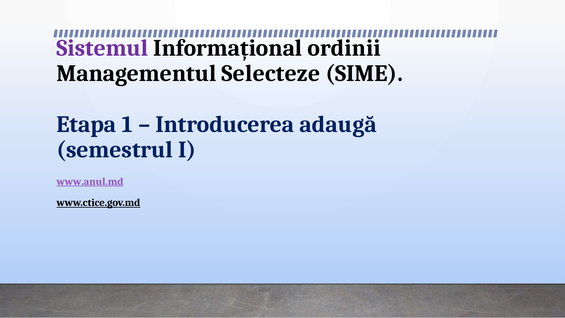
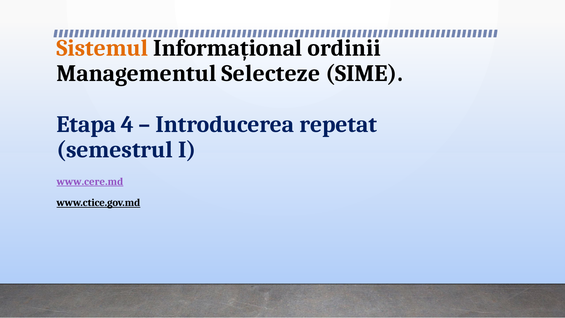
Sistemul colour: purple -> orange (102, 48)
1: 1 -> 4 (128, 124)
adaugă: adaugă -> repetat (338, 124)
www.anul.md: www.anul.md -> www.cere.md (90, 181)
